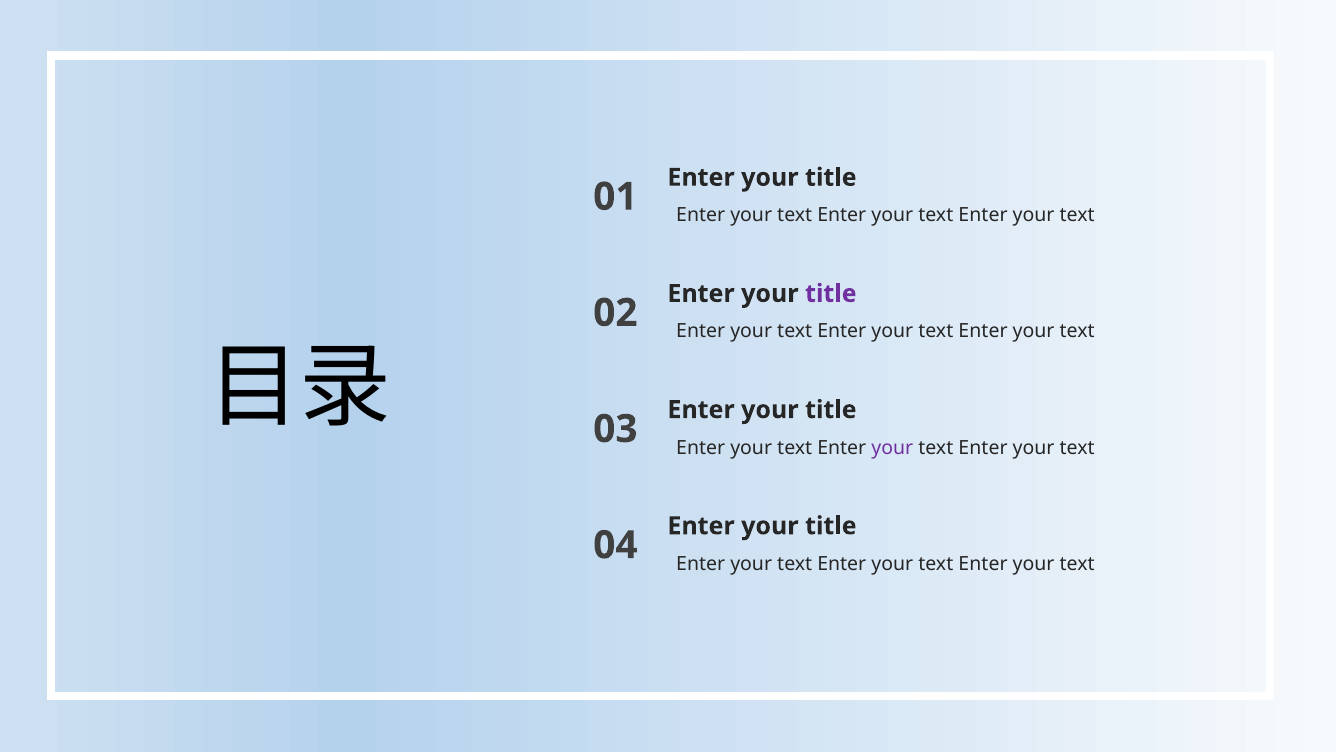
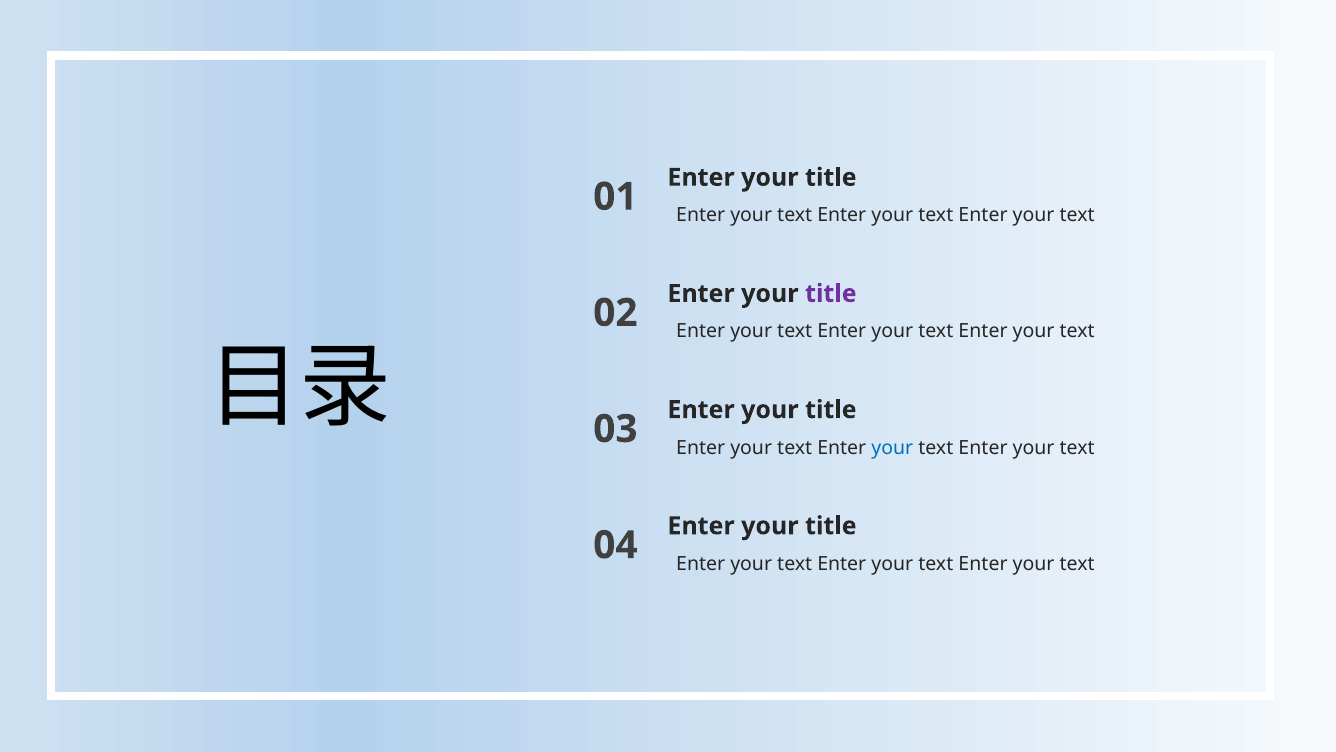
your colour: purple -> blue (892, 447)
